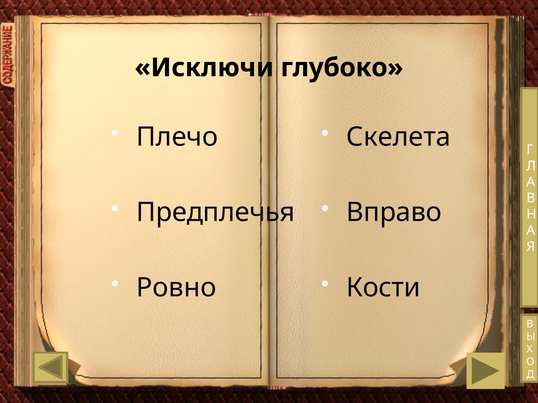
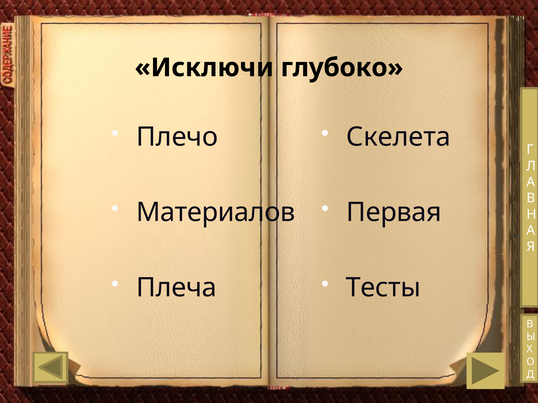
Предплечья: Предплечья -> Материалов (216, 213)
Вправо: Вправо -> Первая (394, 213)
Ровно: Ровно -> Плеча (176, 288)
Кости: Кости -> Тесты (383, 288)
